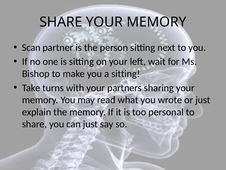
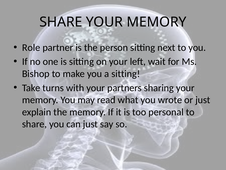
Scan: Scan -> Role (31, 47)
